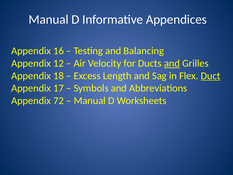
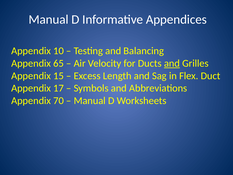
16: 16 -> 10 (59, 51)
12: 12 -> 65 (59, 63)
18: 18 -> 15 (59, 76)
Duct underline: present -> none (211, 76)
72: 72 -> 70 (59, 101)
